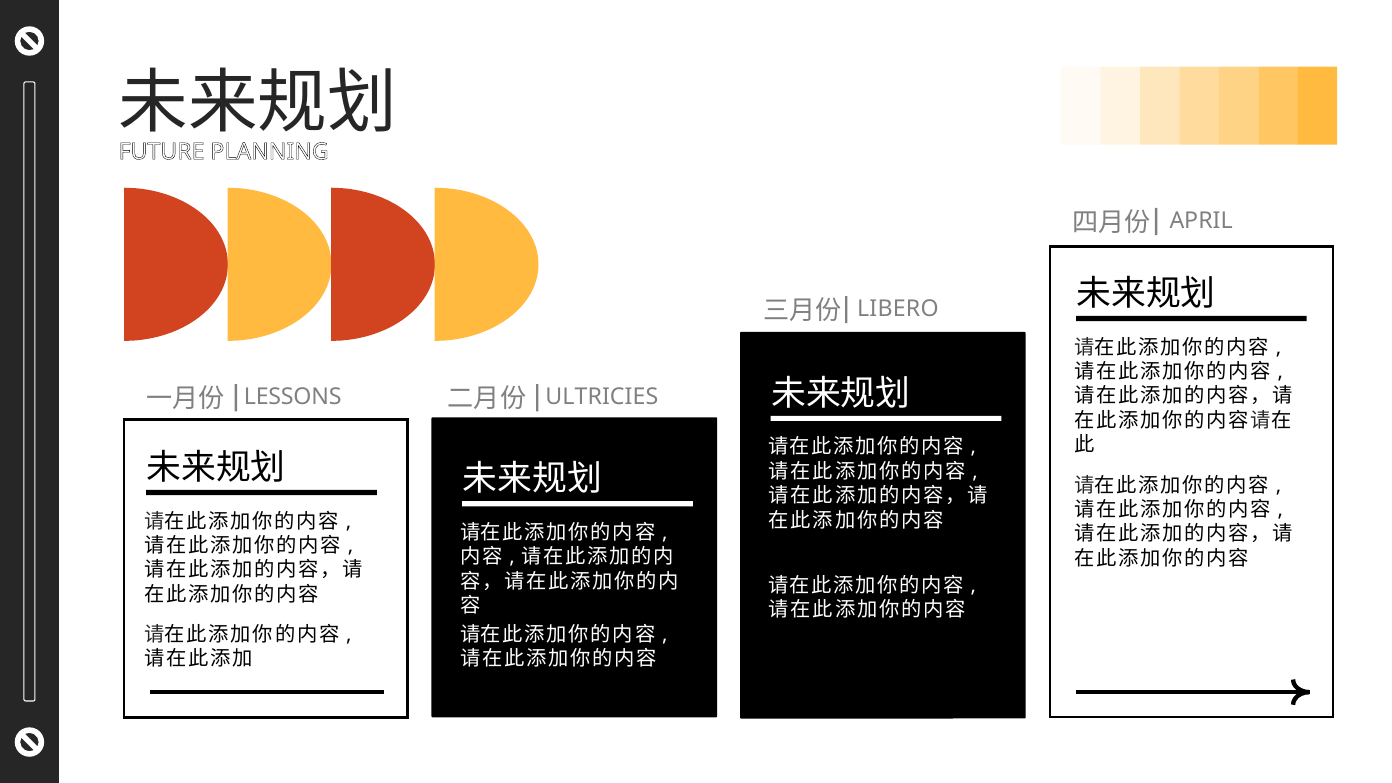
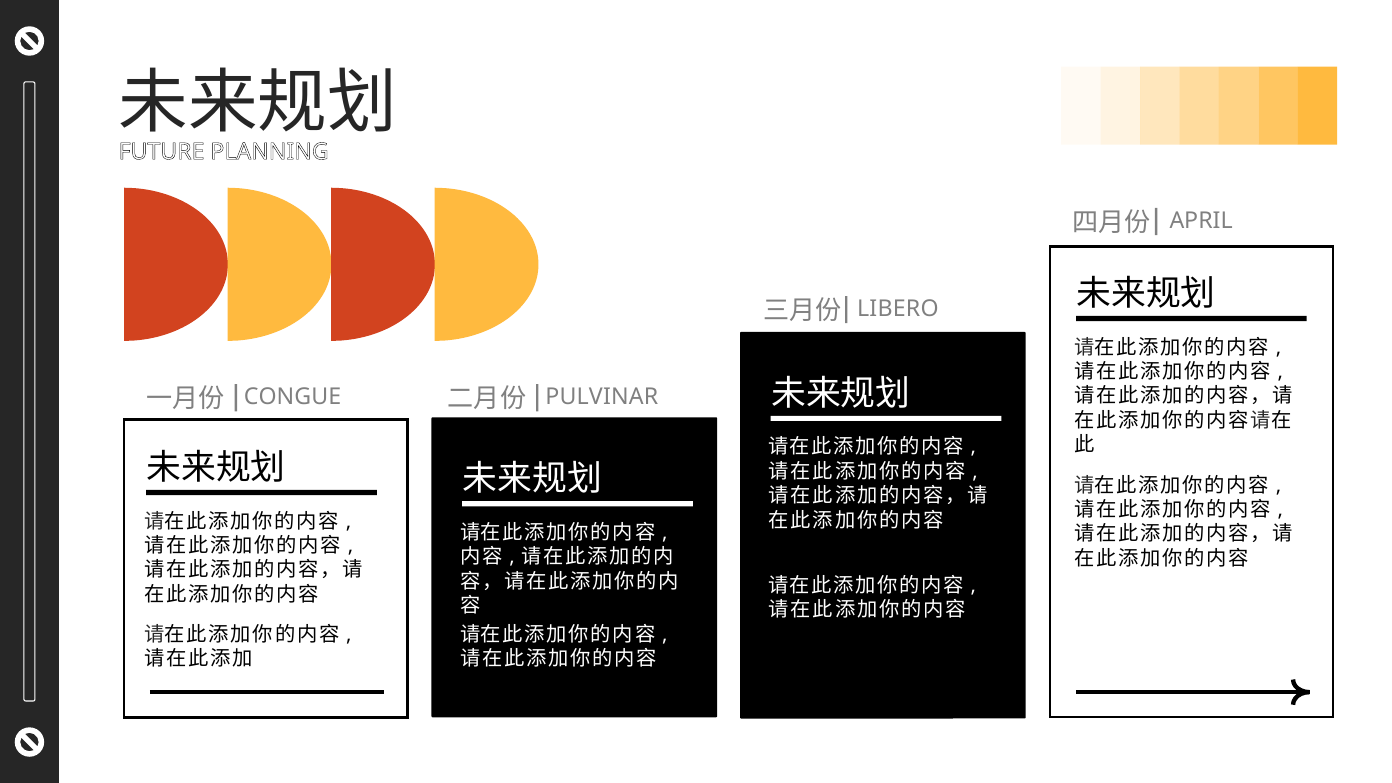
ULTRICIES: ULTRICIES -> PULVINAR (602, 397)
LESSONS: LESSONS -> CONGUE (293, 397)
